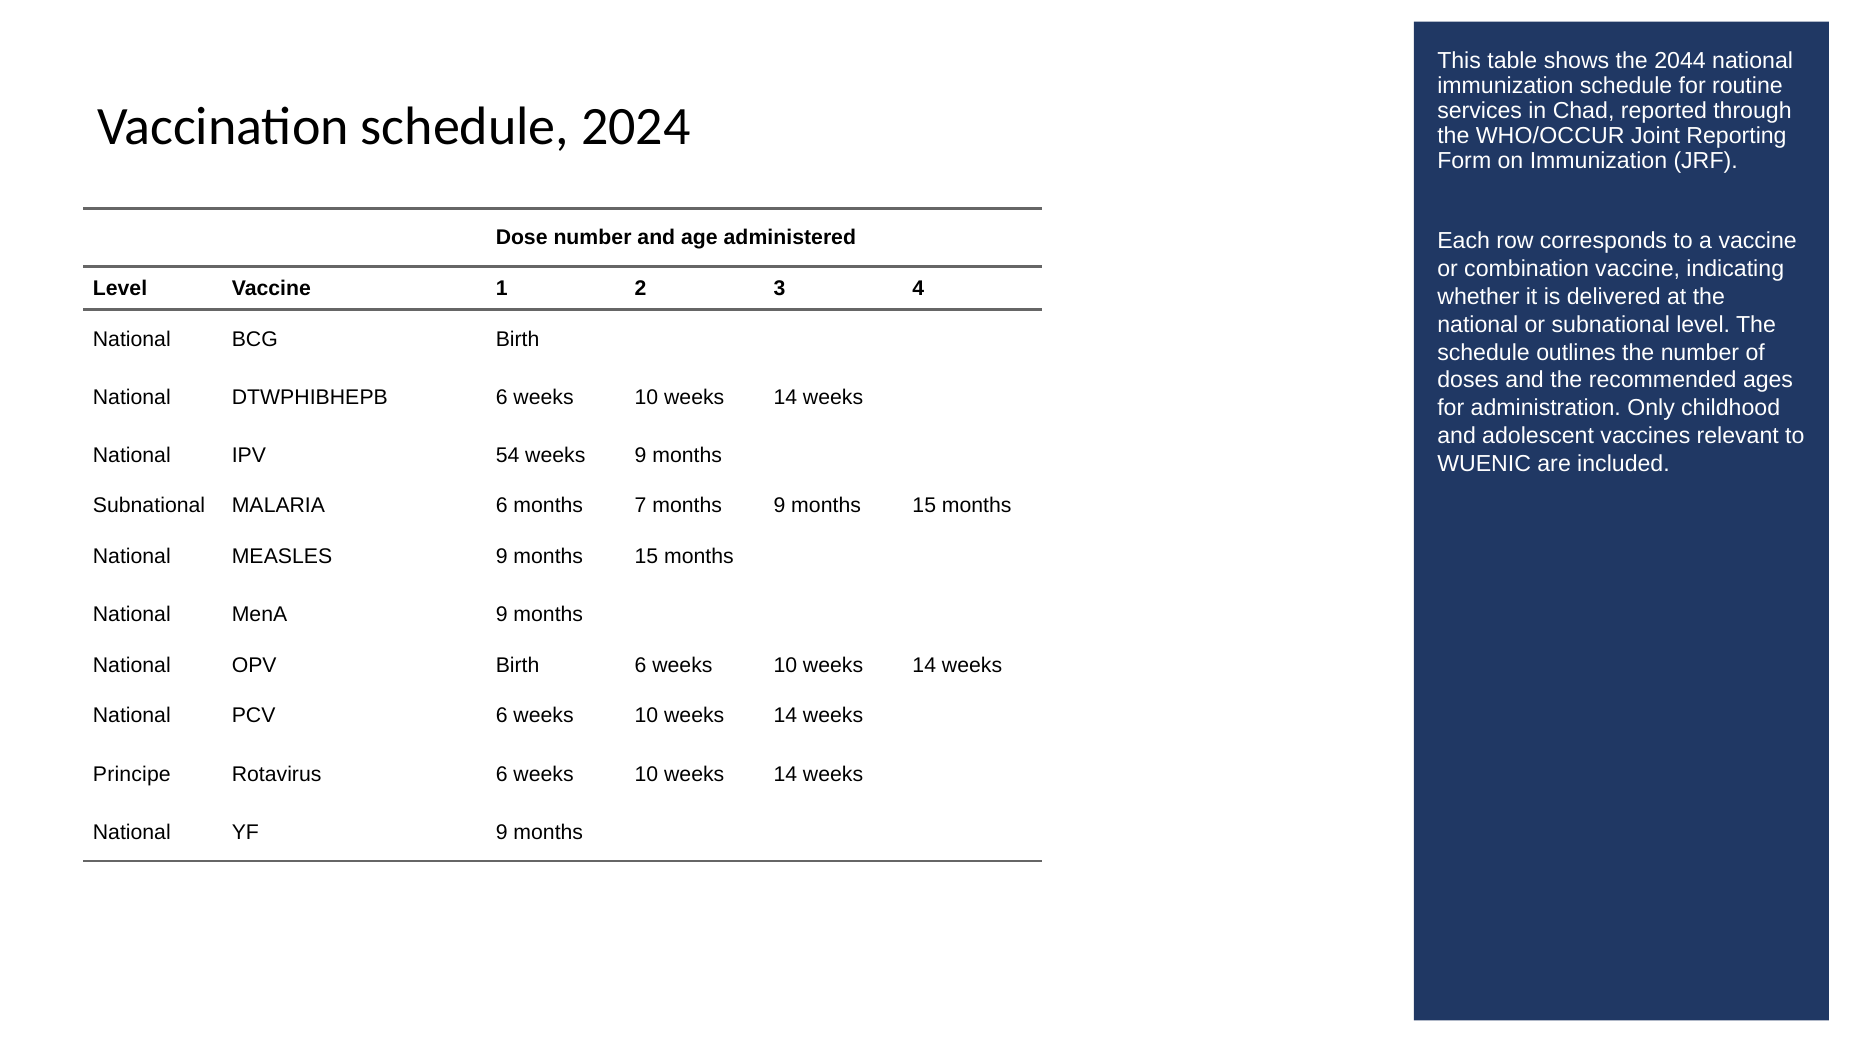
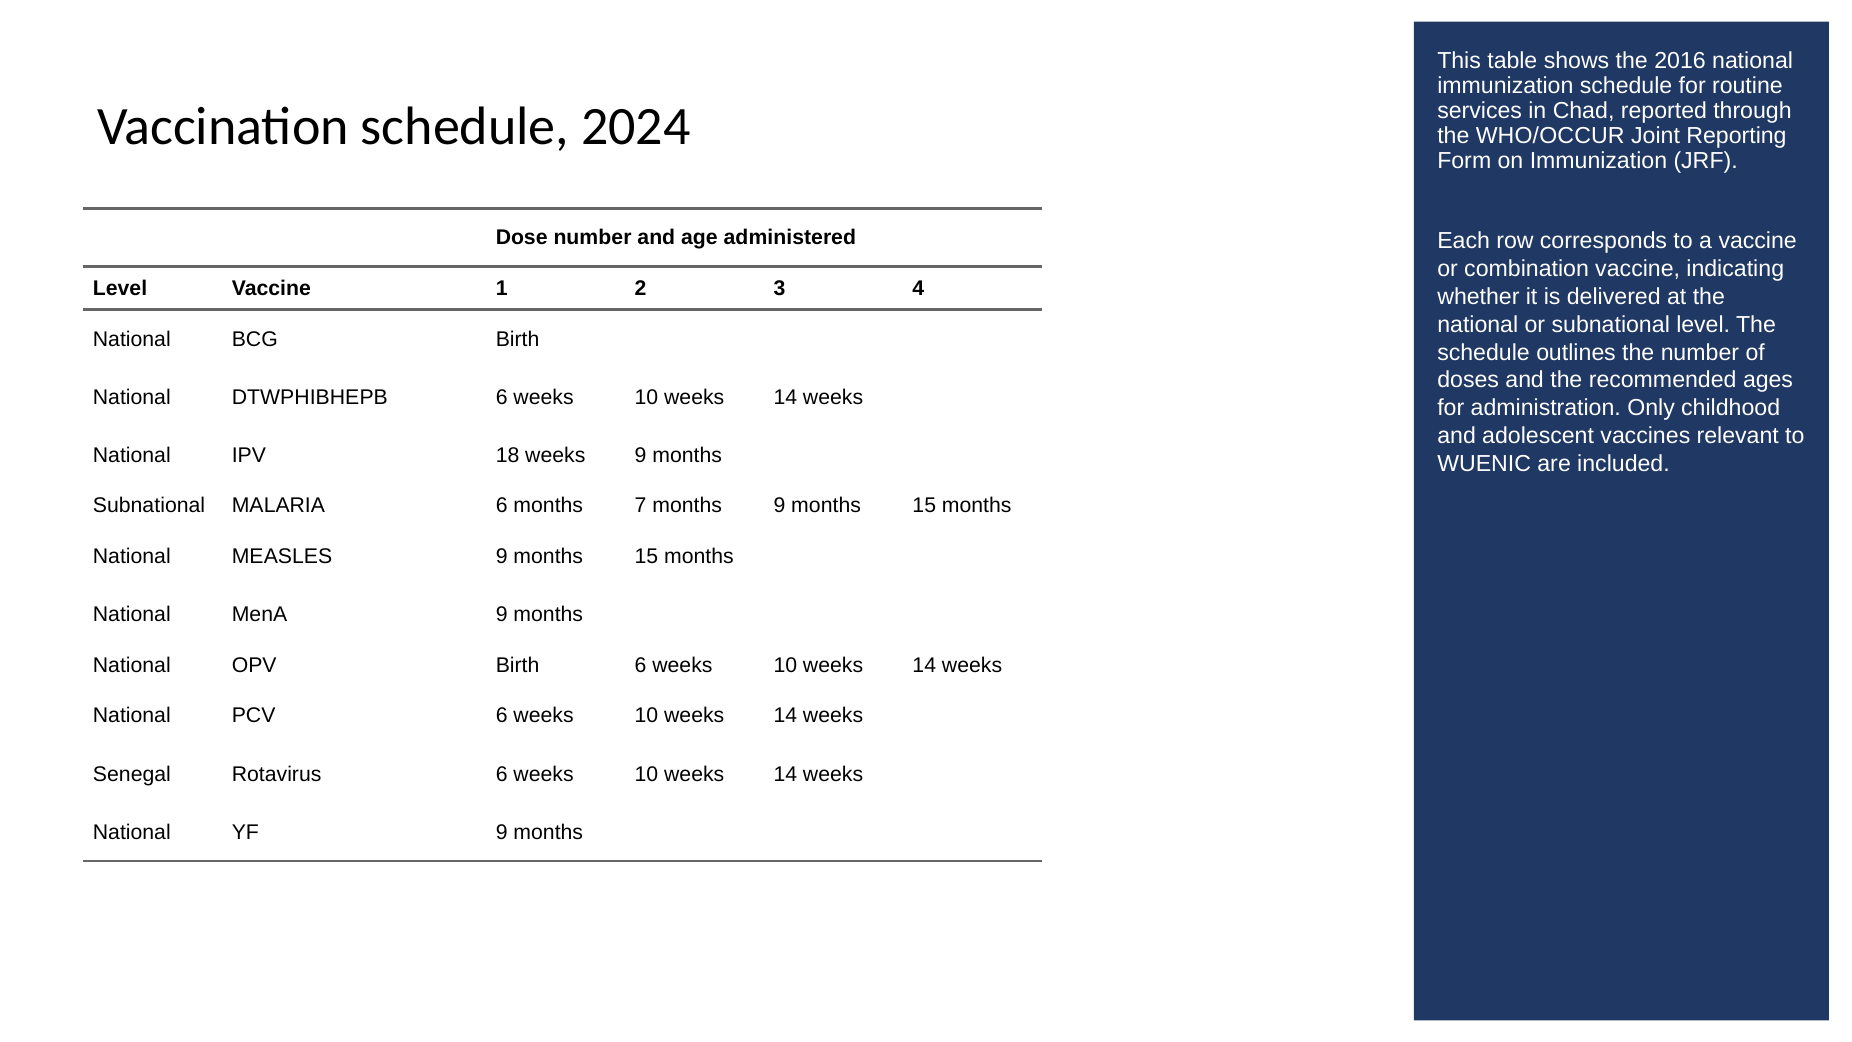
2044: 2044 -> 2016 (1680, 61)
54: 54 -> 18 (508, 455)
Principe: Principe -> Senegal (132, 774)
